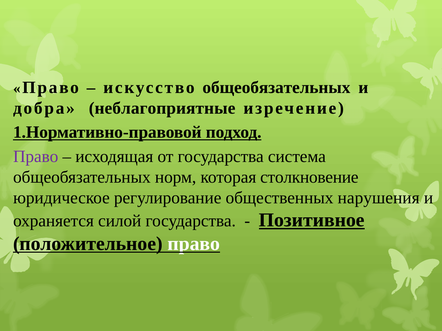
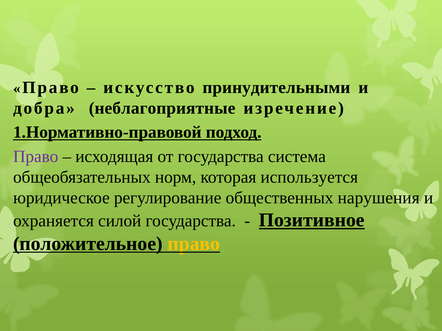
искусство общеобязательных: общеобязательных -> принудительными (276, 88)
столкновение: столкновение -> используется (309, 177)
право colour: white -> yellow (194, 244)
